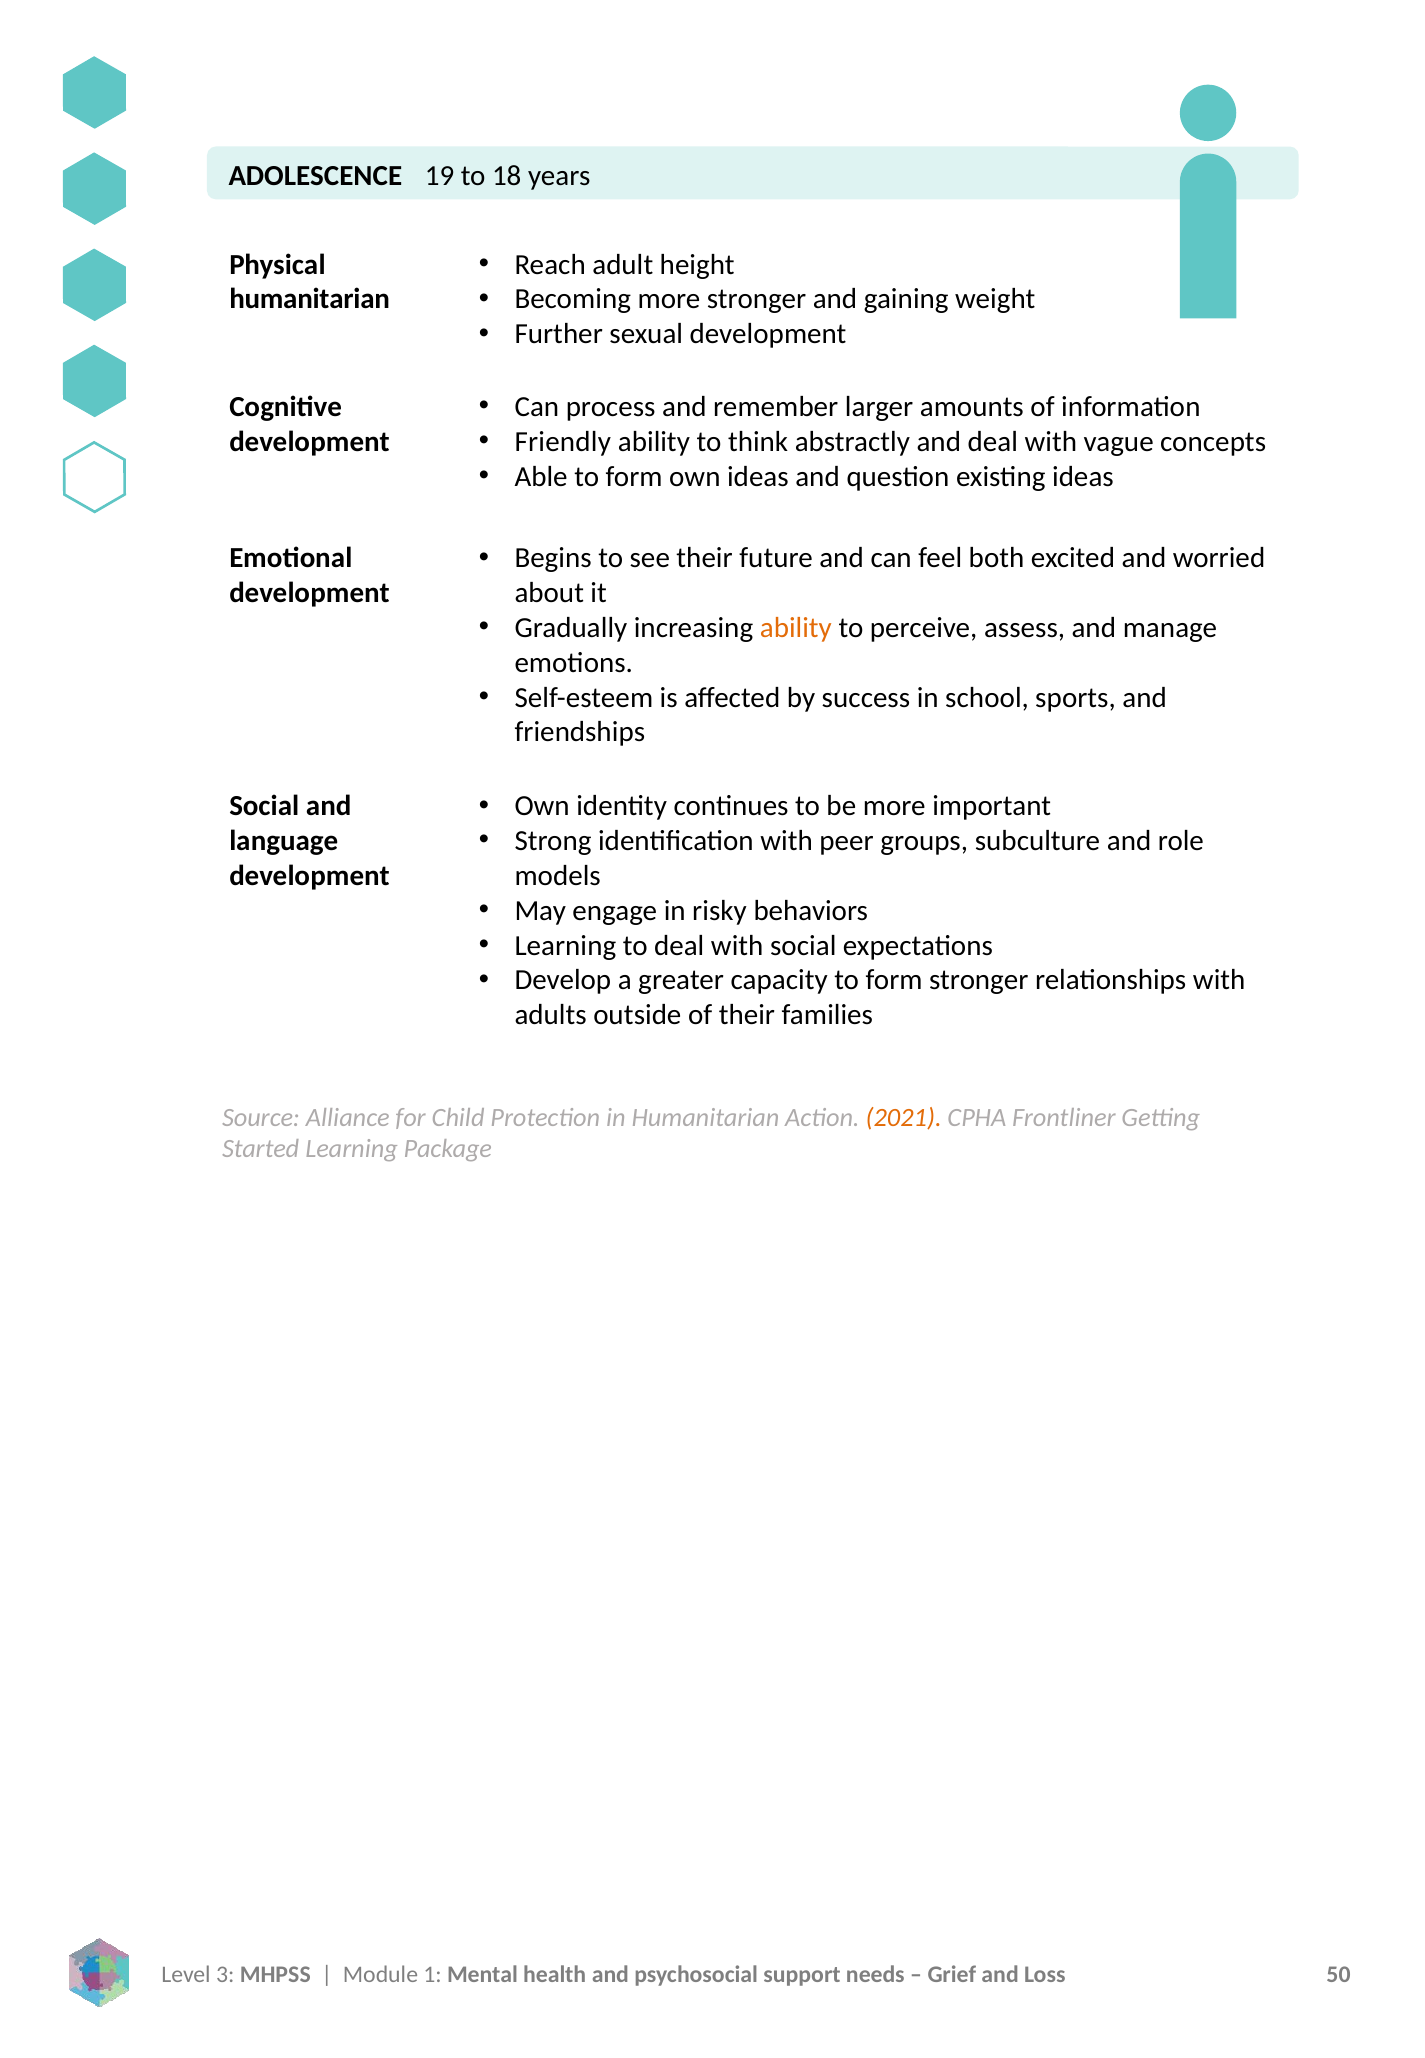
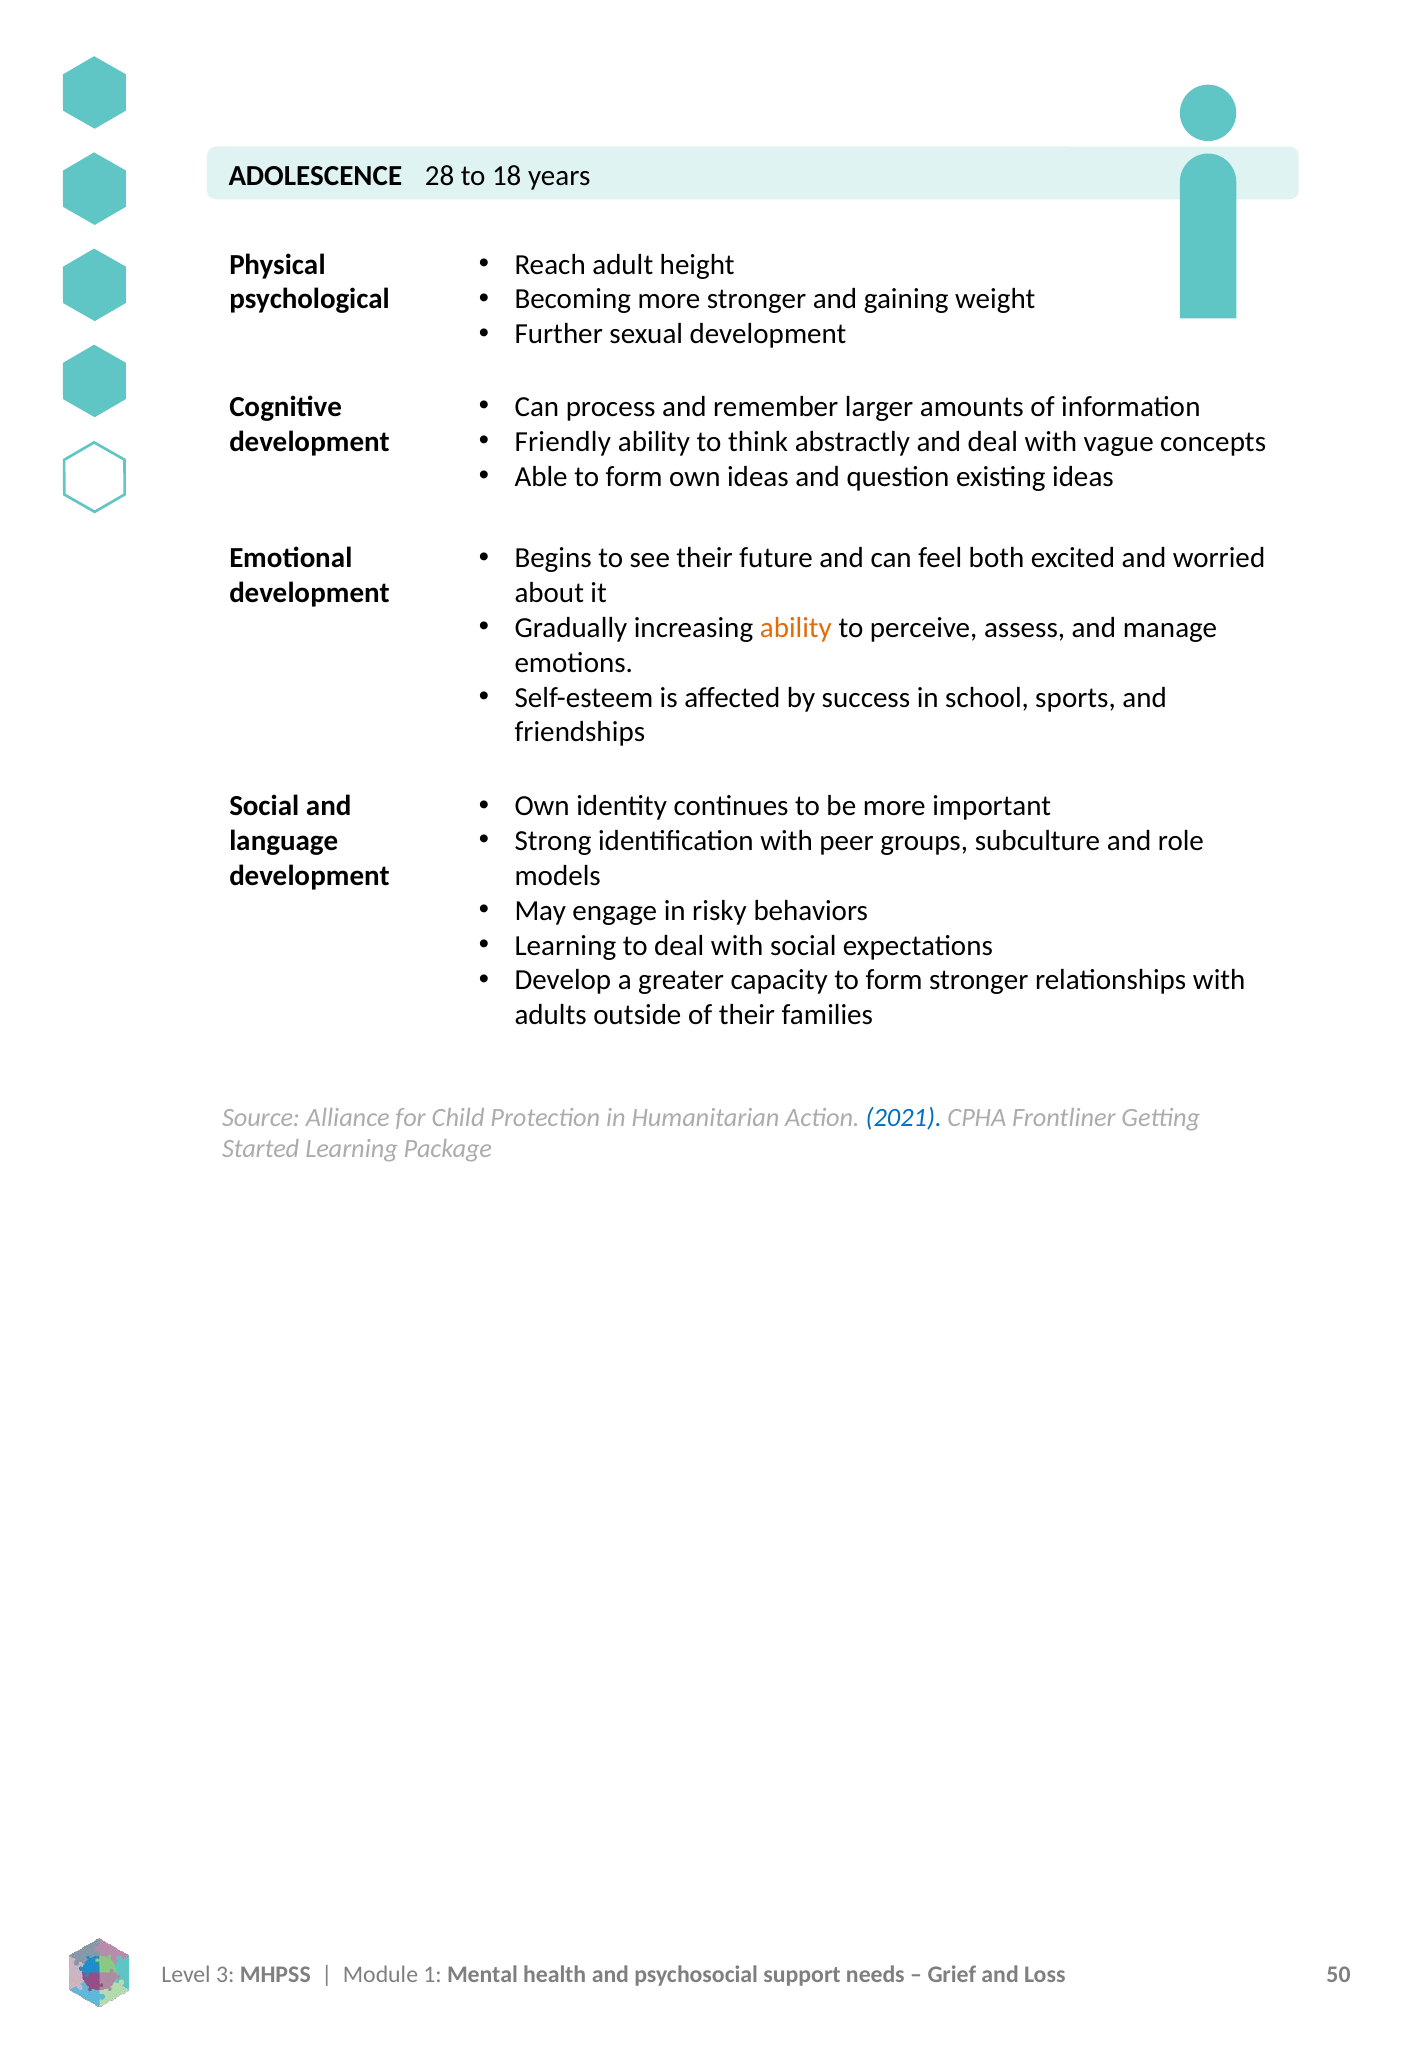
19: 19 -> 28 (440, 176)
humanitarian: humanitarian -> psychological (309, 299)
2021 colour: orange -> blue (904, 1118)
